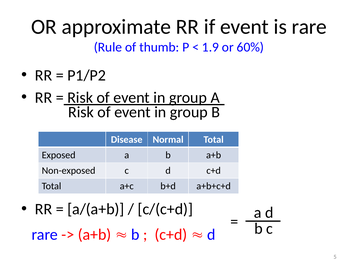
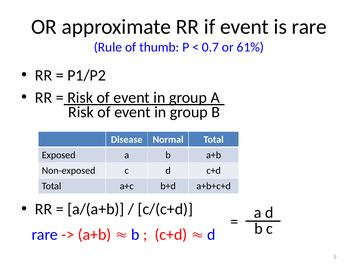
1.9: 1.9 -> 0.7 (210, 47)
60%: 60% -> 61% (250, 47)
